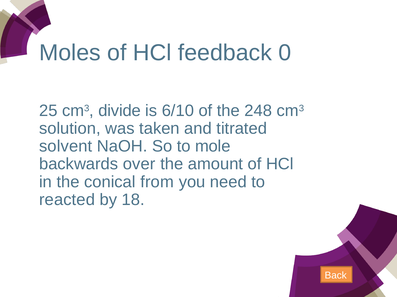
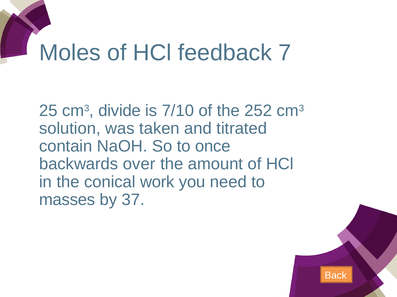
0: 0 -> 7 (285, 53)
6/10: 6/10 -> 7/10 (178, 111)
248: 248 -> 252 (258, 111)
solvent: solvent -> contain (66, 147)
mole: mole -> once (213, 147)
from: from -> work (157, 182)
reacted: reacted -> masses (67, 200)
18: 18 -> 37 (133, 200)
